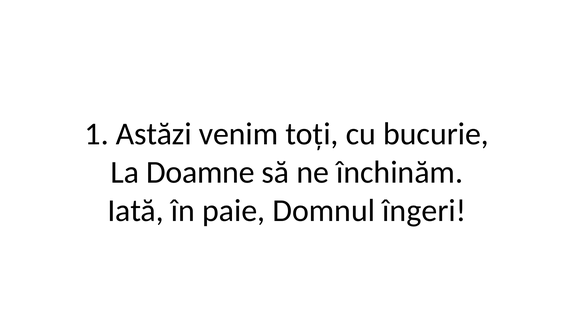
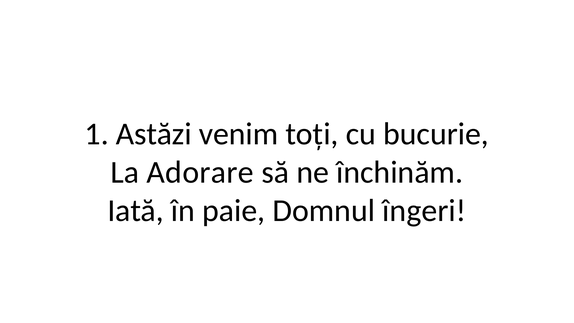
Doamne: Doamne -> Adorare (200, 172)
